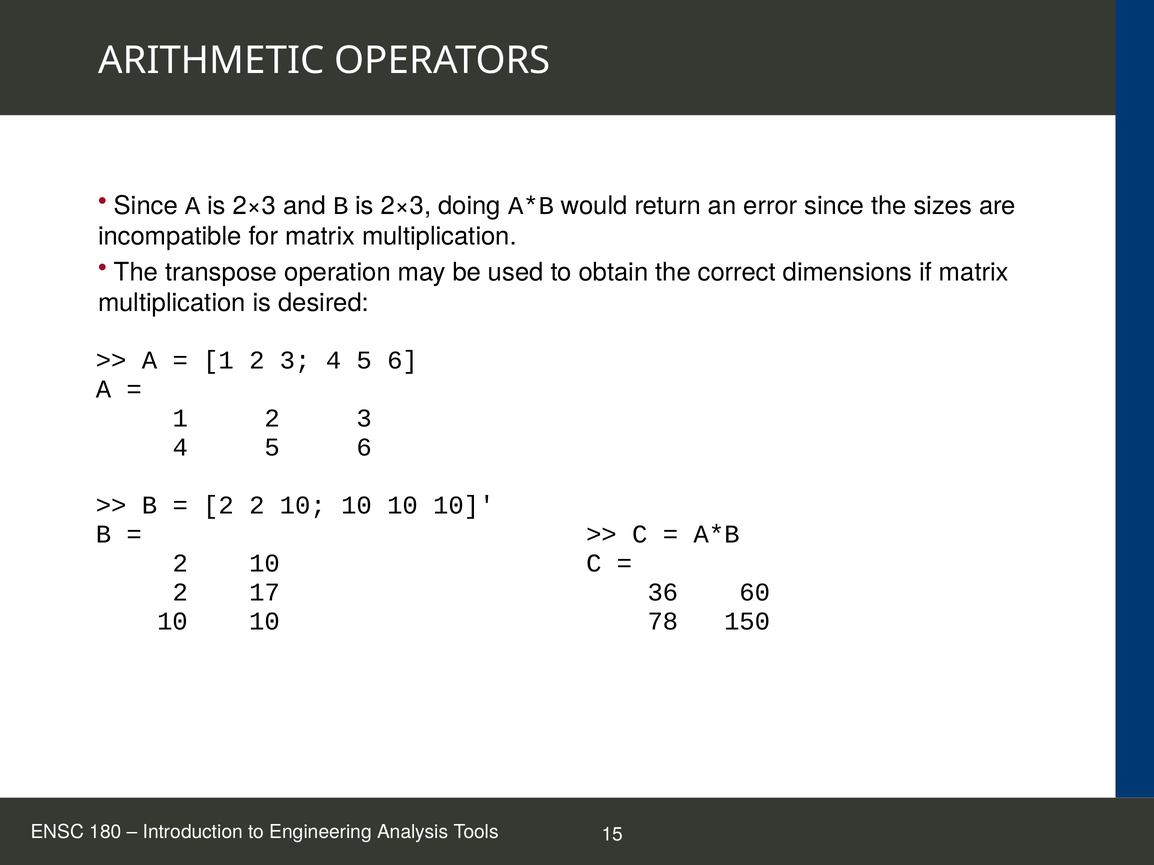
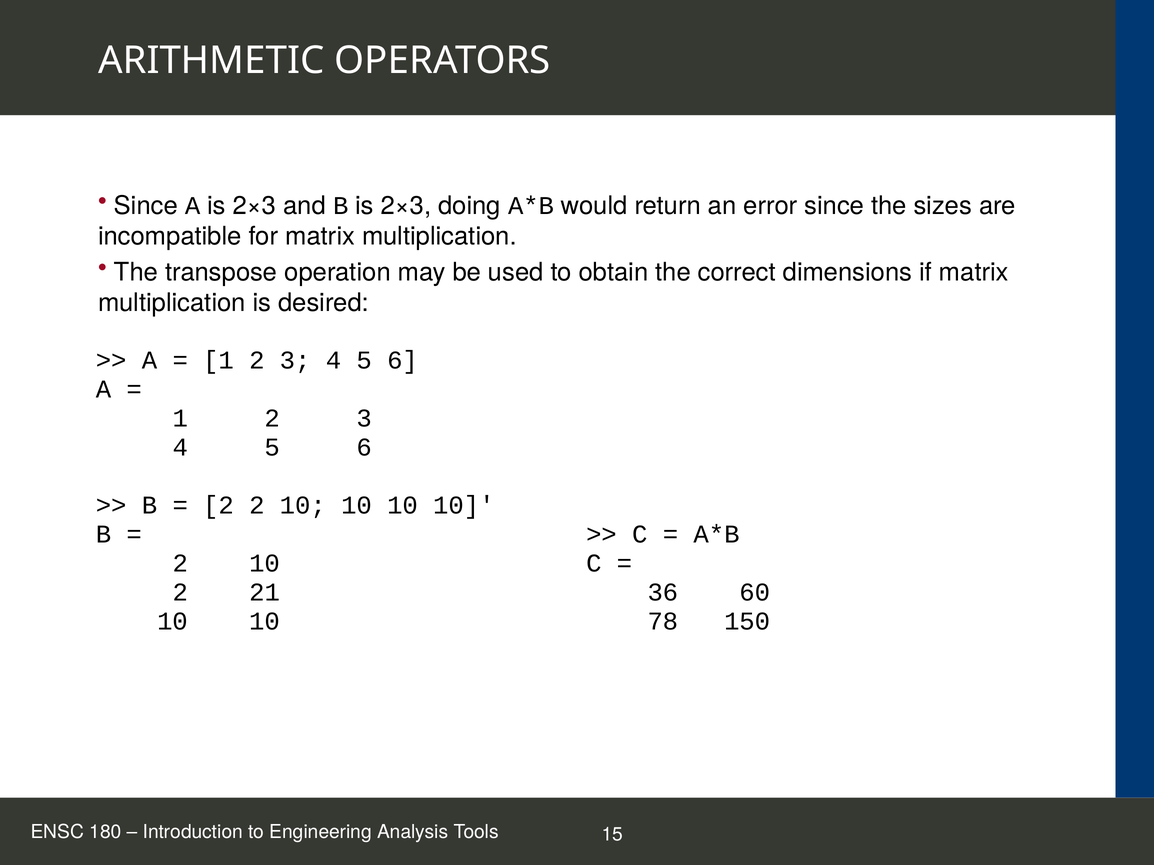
17: 17 -> 21 (265, 593)
